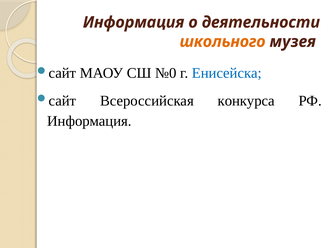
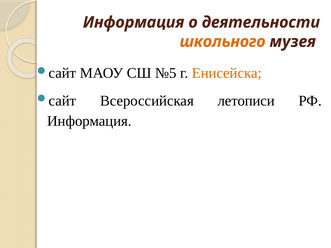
№0: №0 -> №5 (166, 73)
Енисейска colour: blue -> orange (227, 73)
конкурса: конкурса -> летописи (246, 101)
